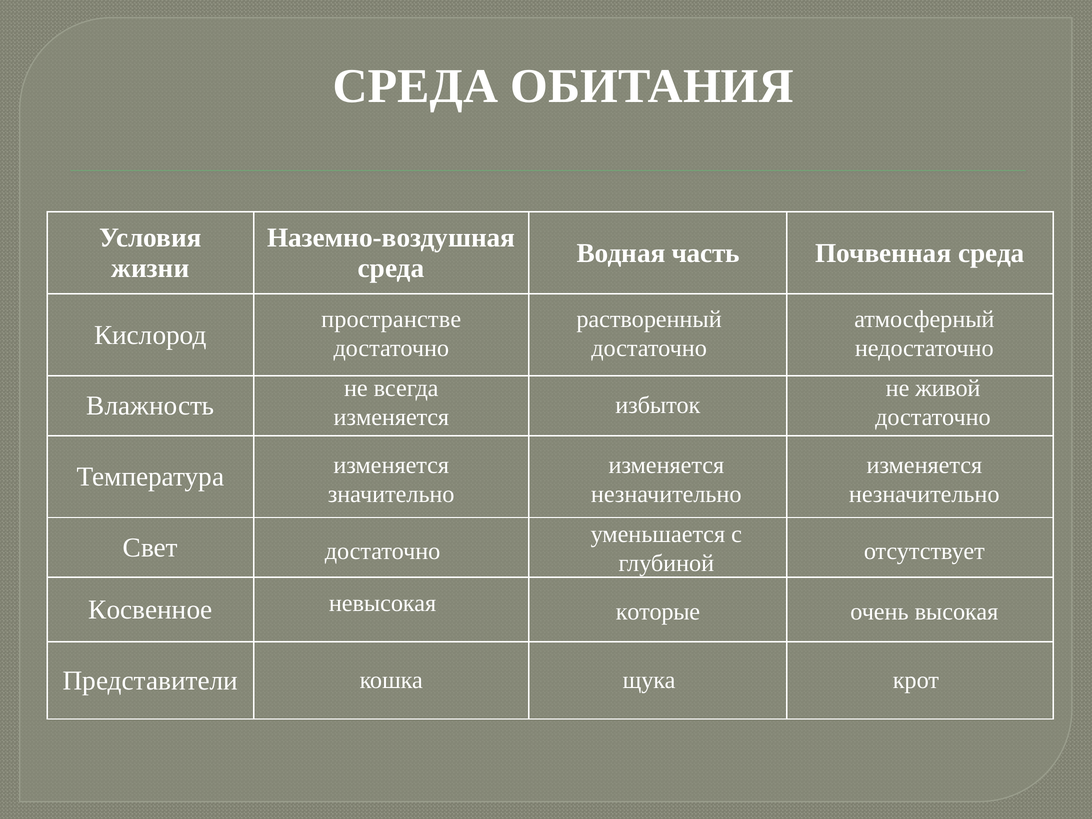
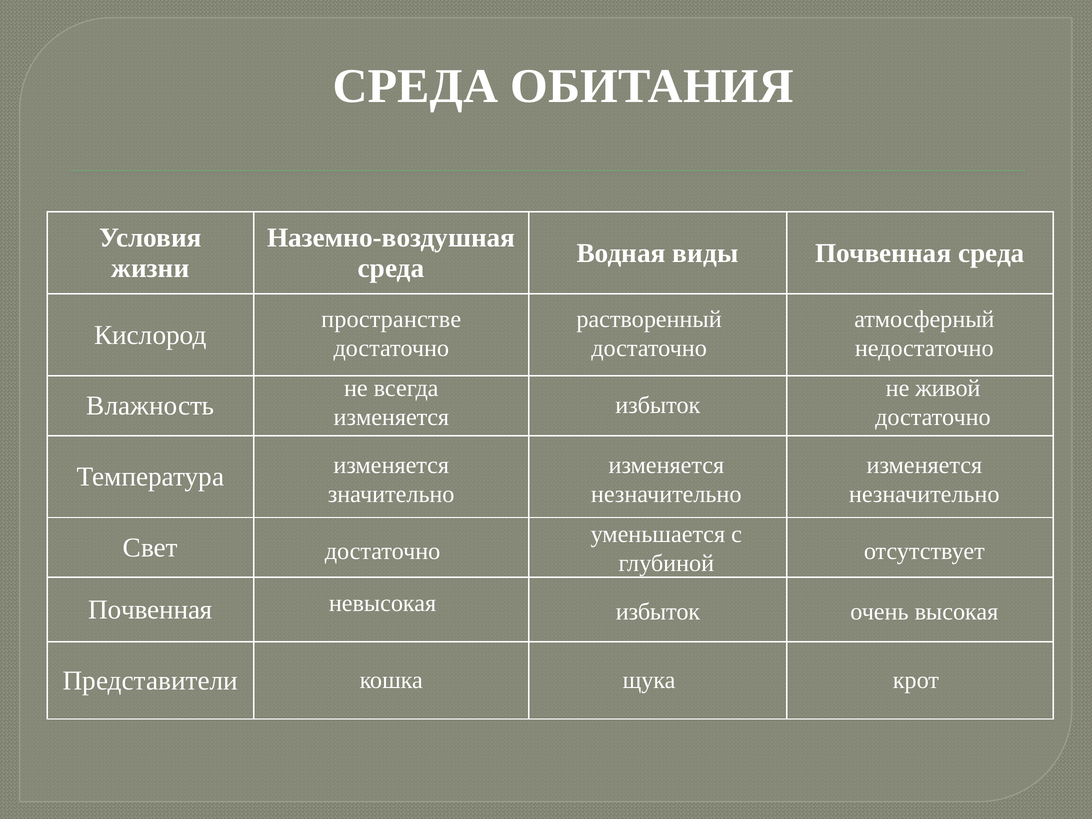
часть: часть -> виды (705, 253)
невысокая которые: которые -> избыток (658, 612)
Косвенное: Косвенное -> Почвенная (150, 610)
